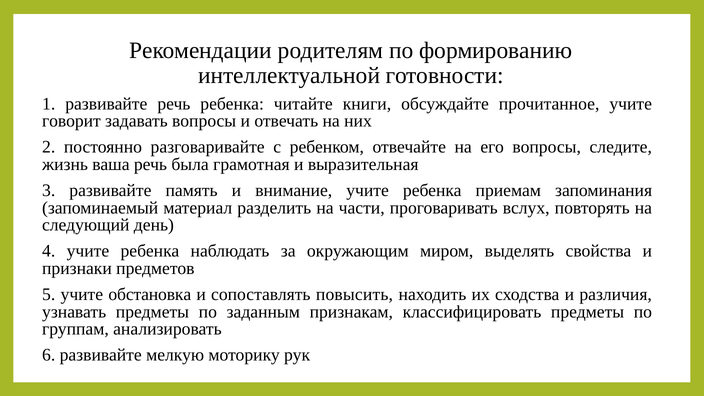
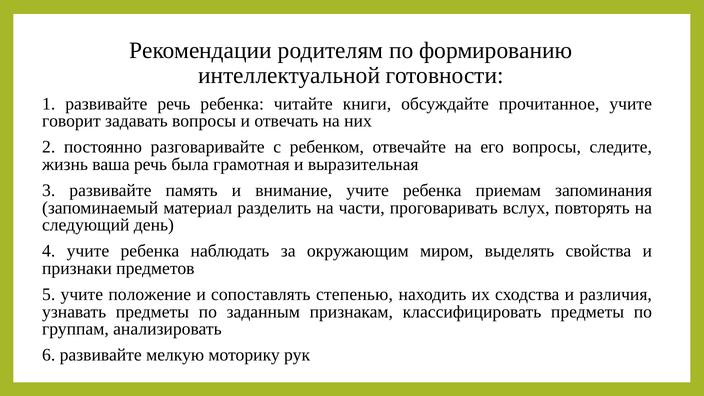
обстановка: обстановка -> положение (150, 295)
повысить: повысить -> степенью (354, 295)
